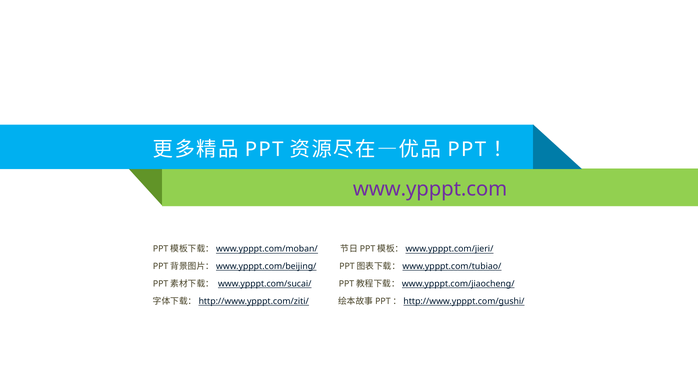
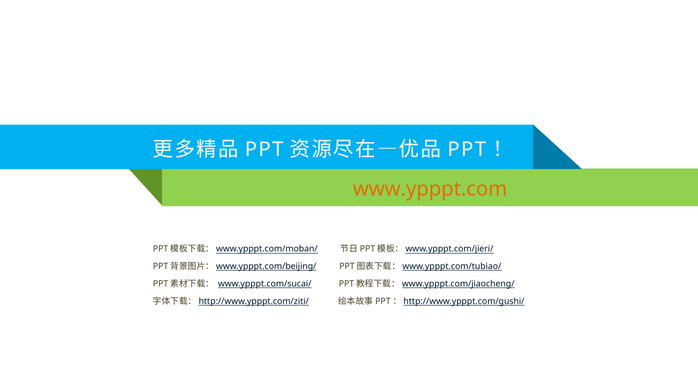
www.ypppt.com colour: purple -> orange (430, 189)
